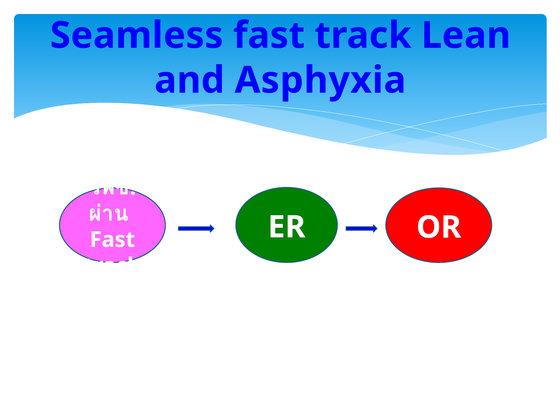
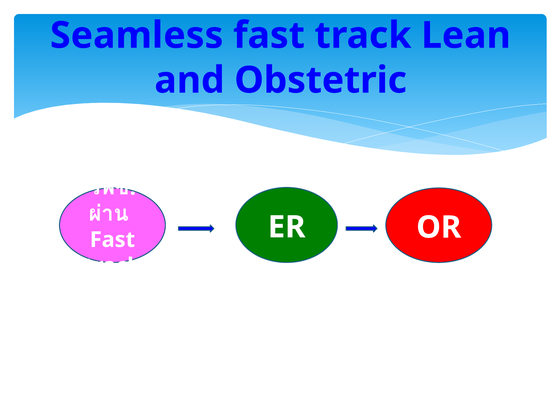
Asphyxia: Asphyxia -> Obstetric (321, 80)
